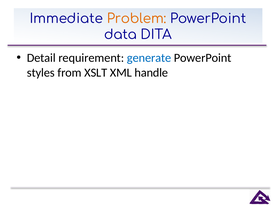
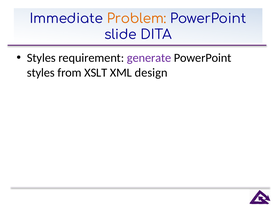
data: data -> slide (120, 35)
Detail: Detail -> Styles (41, 58)
generate colour: blue -> purple (149, 58)
handle: handle -> design (151, 73)
